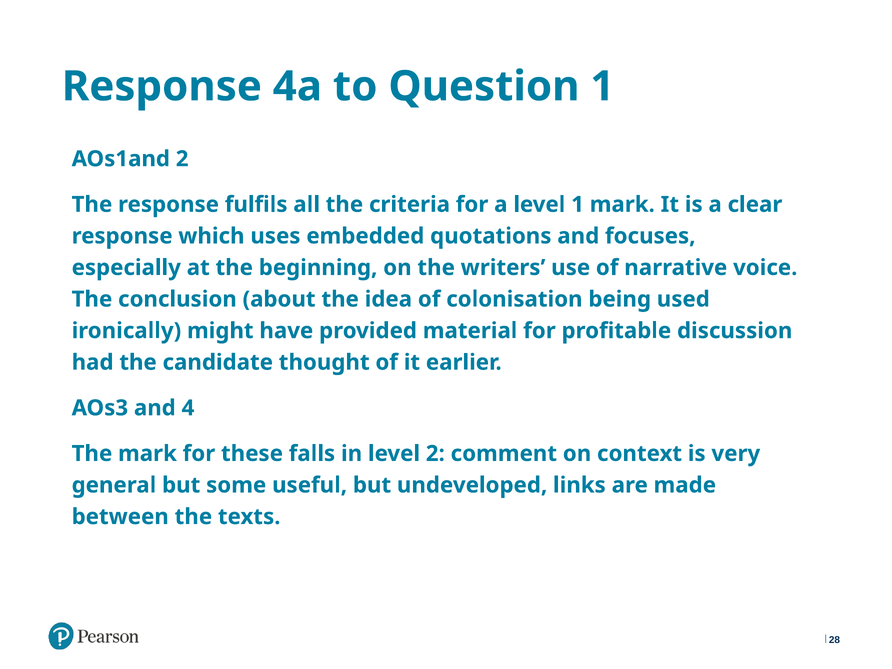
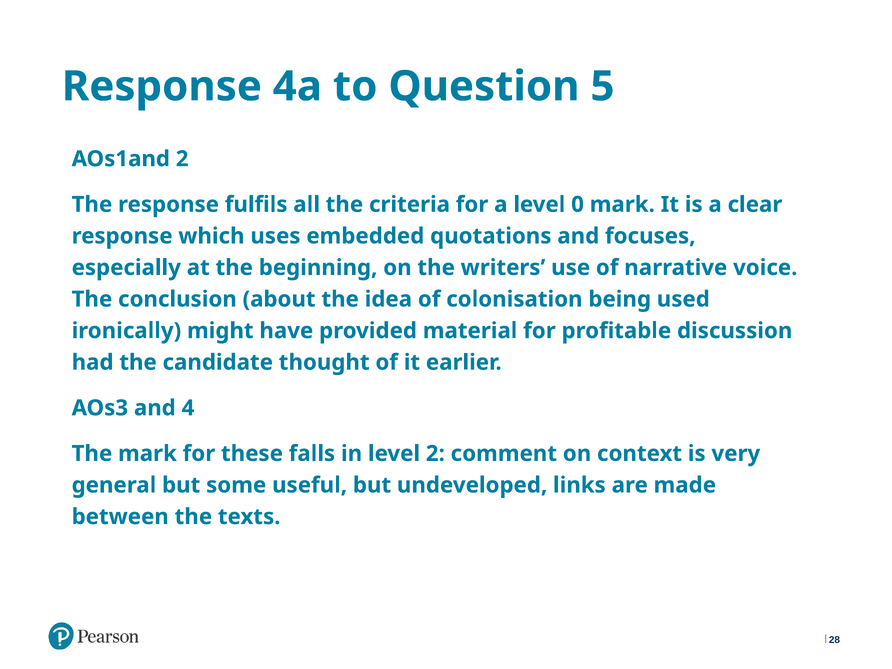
Question 1: 1 -> 5 (602, 86)
level 1: 1 -> 0 (578, 205)
